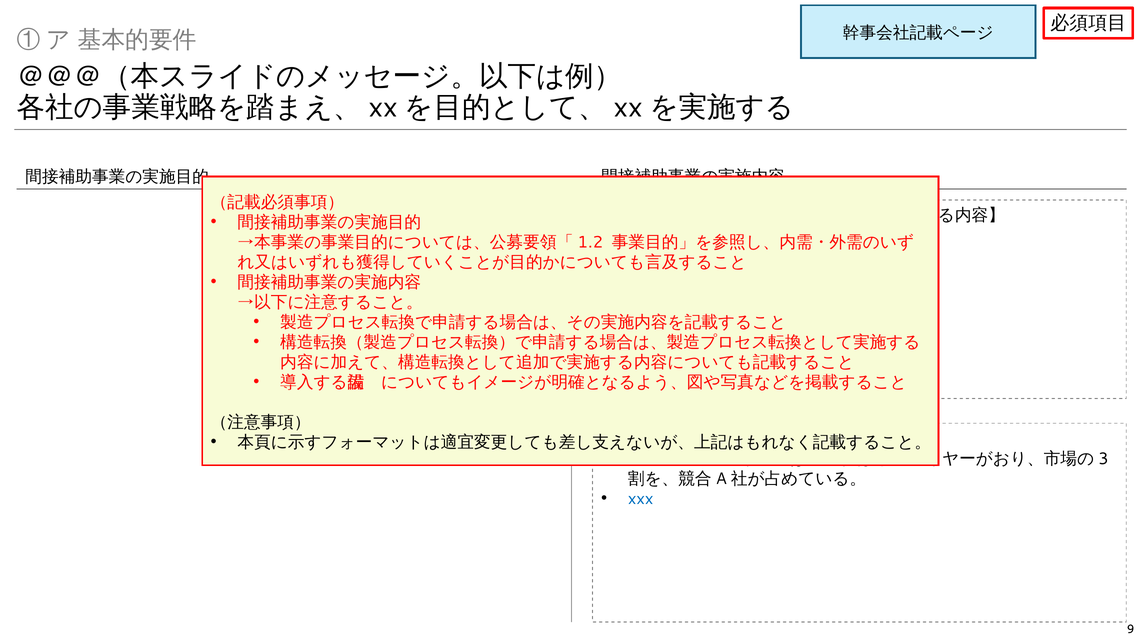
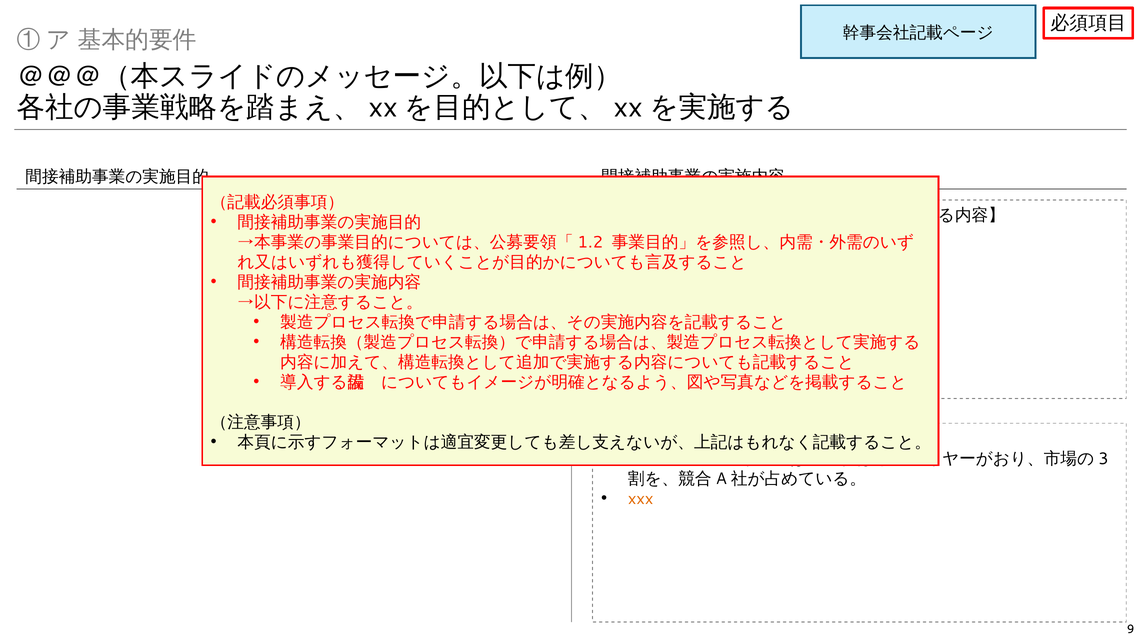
xxx colour: blue -> orange (641, 498)
